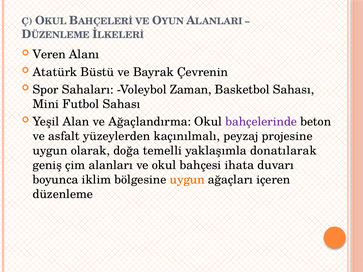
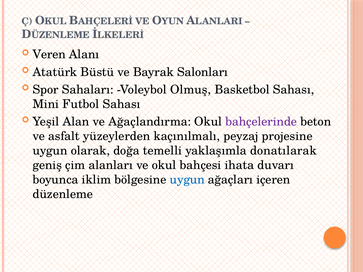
Çevrenin: Çevrenin -> Salonları (203, 72)
Zaman: Zaman -> Olmuş (191, 90)
uygun colour: orange -> blue (187, 180)
